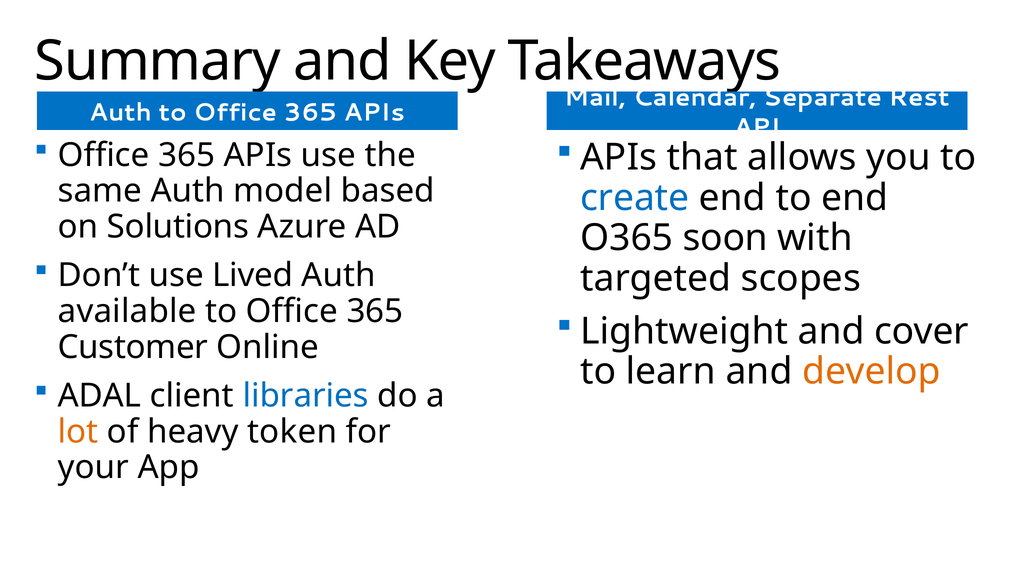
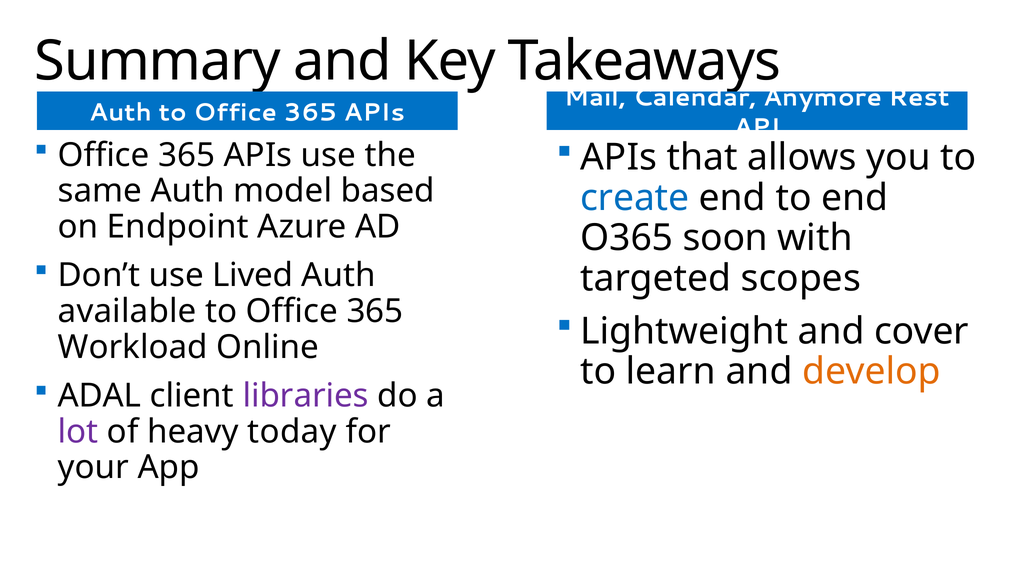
Separate: Separate -> Anymore (823, 98)
Solutions: Solutions -> Endpoint (178, 227)
Customer: Customer -> Workload (133, 347)
libraries colour: blue -> purple (306, 396)
lot colour: orange -> purple (78, 431)
token: token -> today (292, 431)
